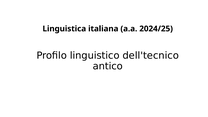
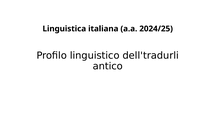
dell'tecnico: dell'tecnico -> dell'tradurli (151, 56)
